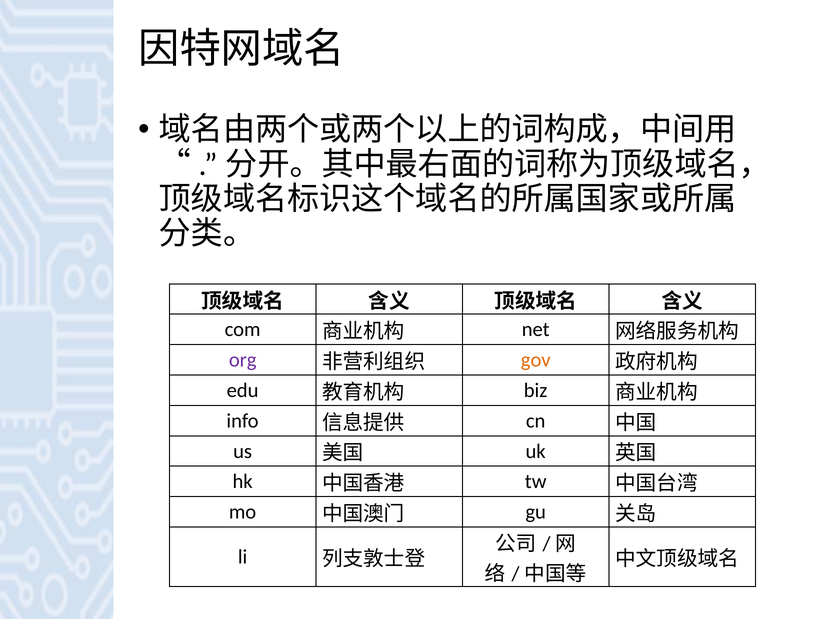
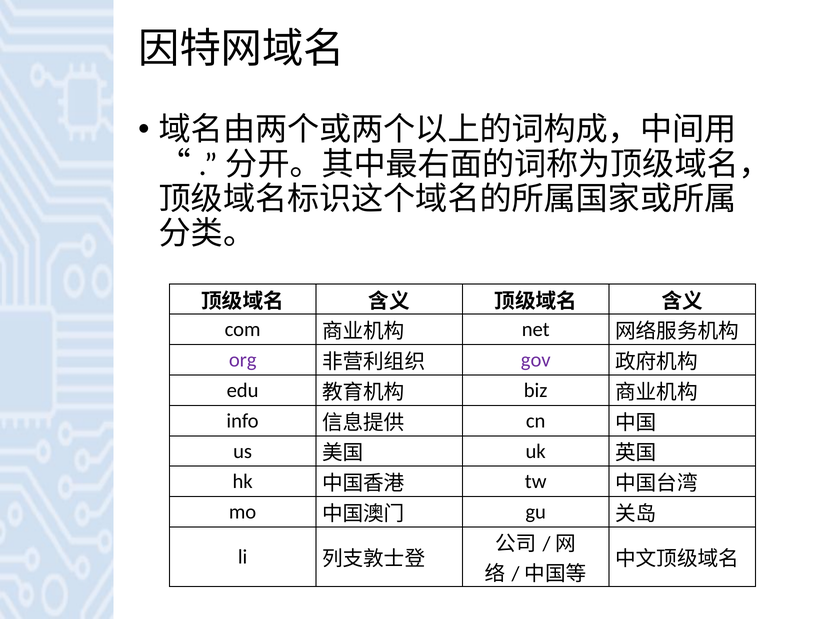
gov colour: orange -> purple (536, 360)
